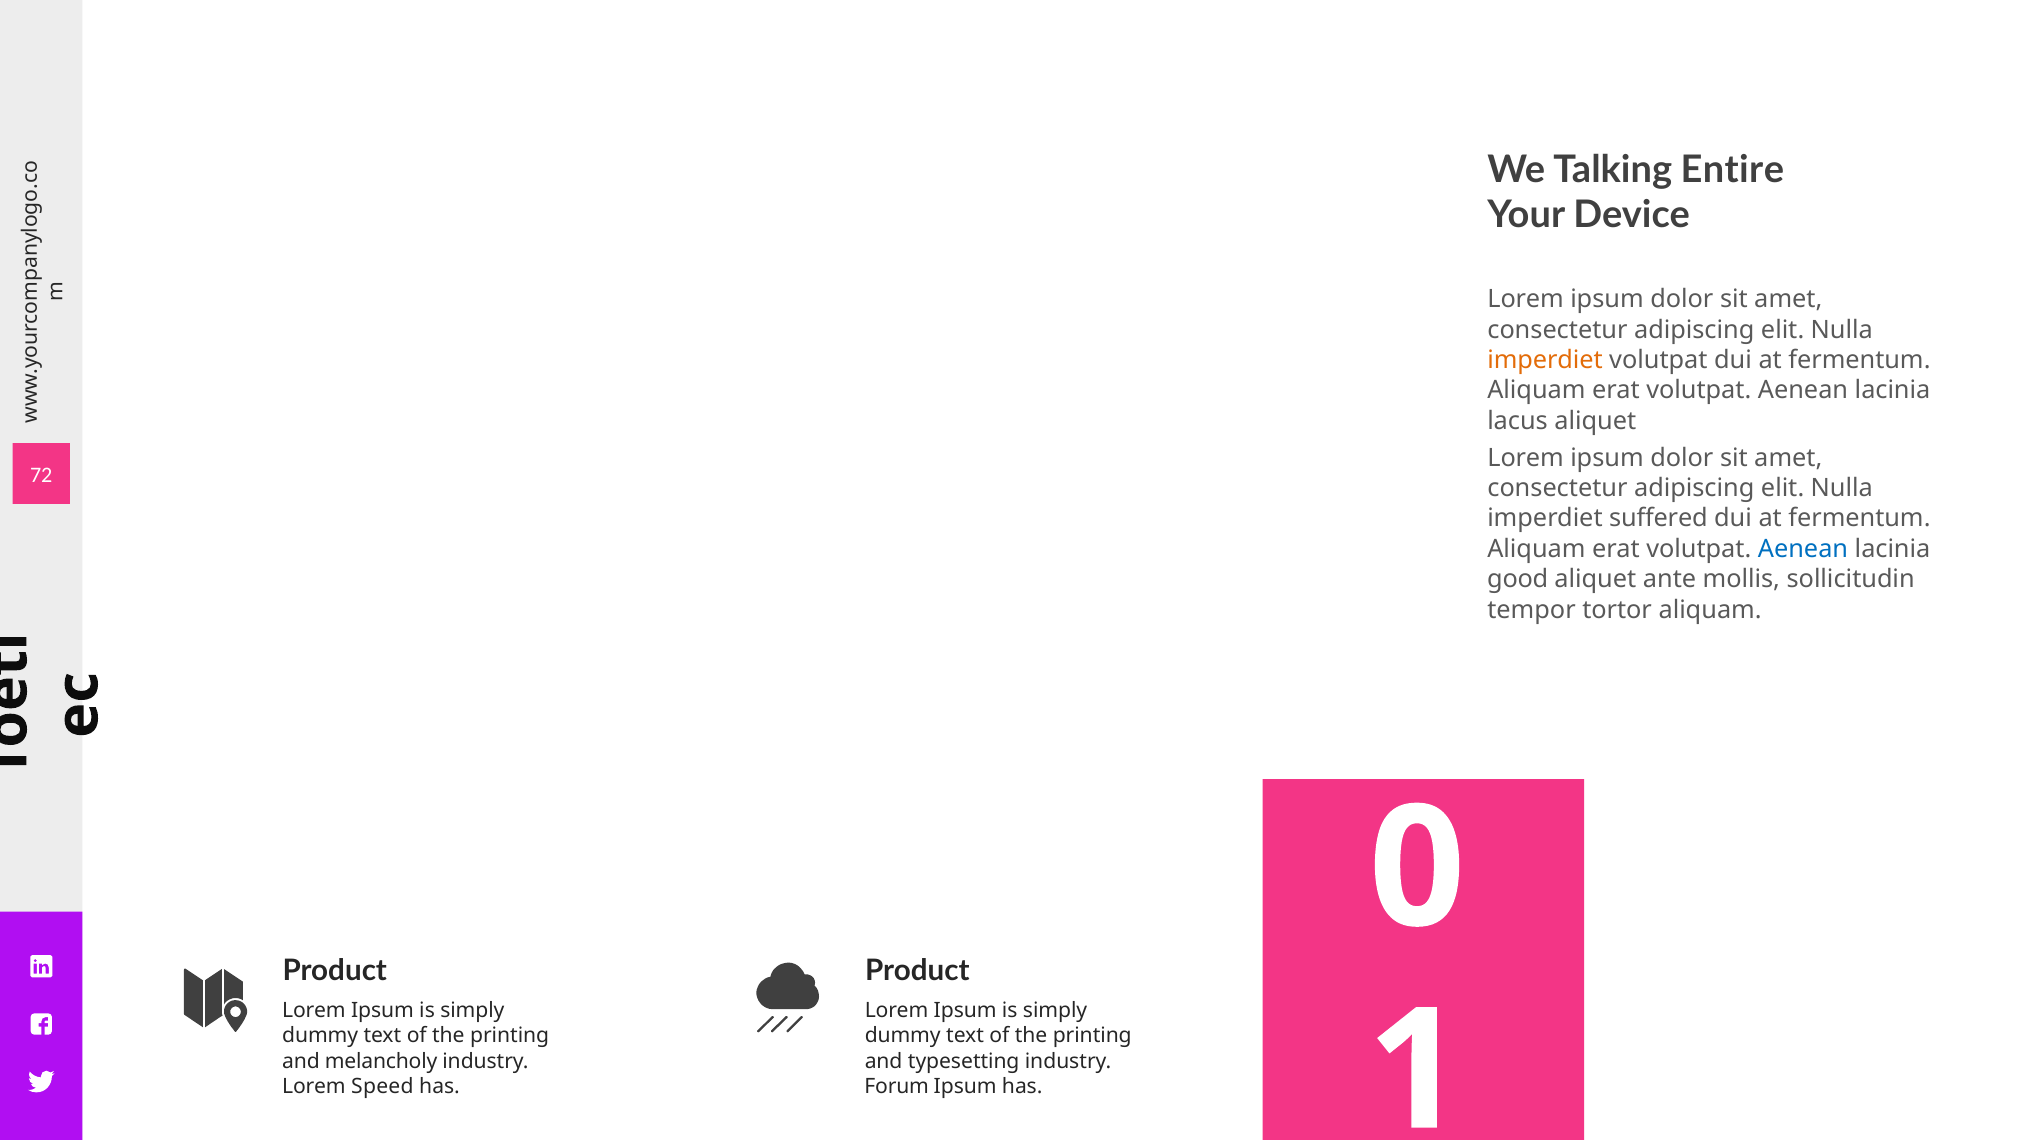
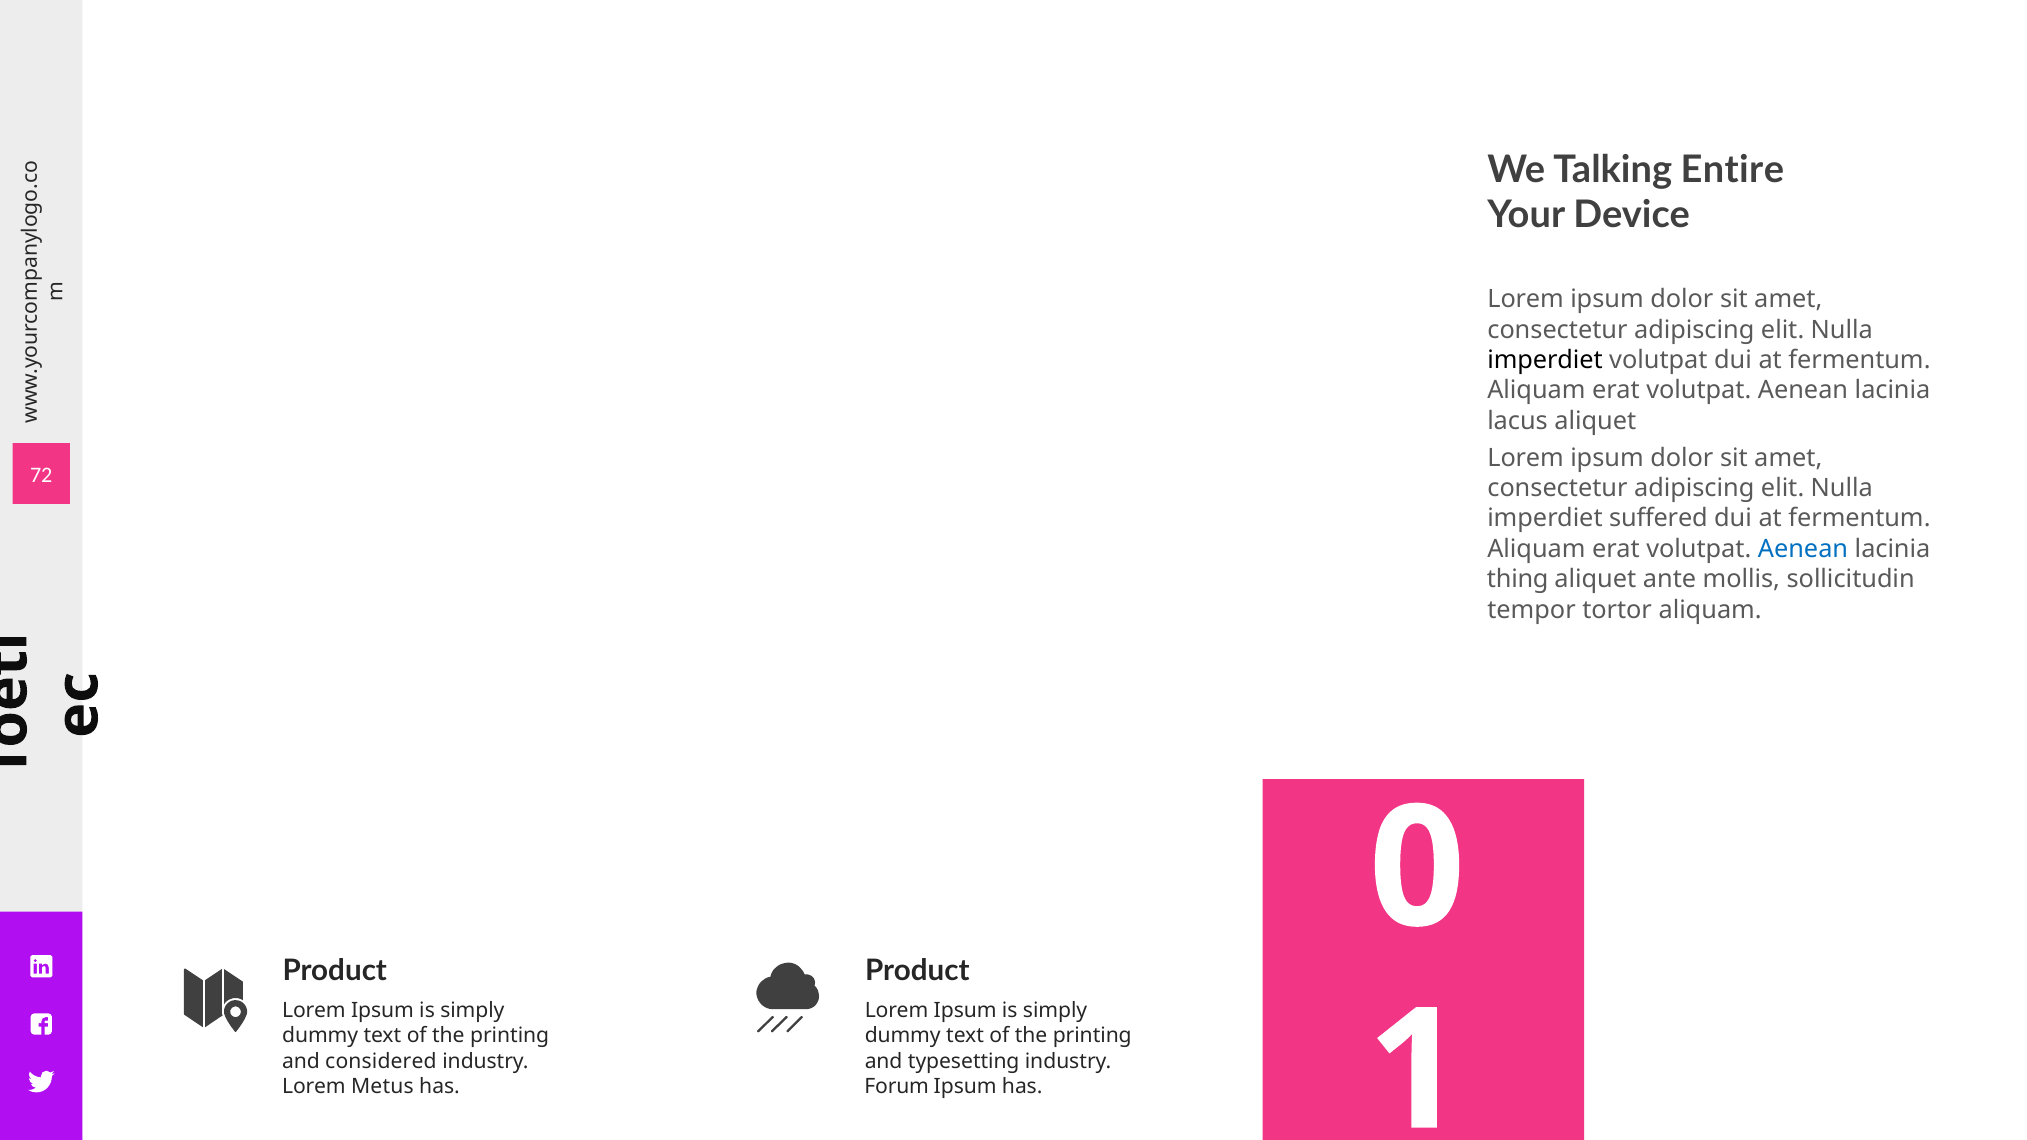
imperdiet colour: orange -> black (1545, 360)
good: good -> thing (1518, 580)
melancholy: melancholy -> considered (381, 1061)
Speed: Speed -> Metus (382, 1087)
